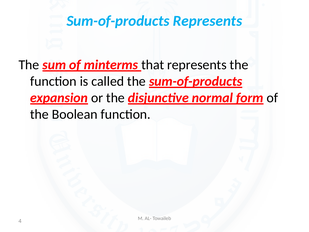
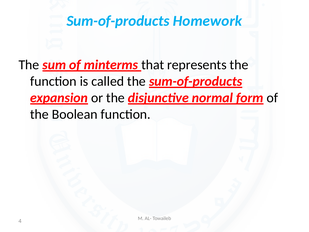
Sum-of-products Represents: Represents -> Homework (208, 21)
